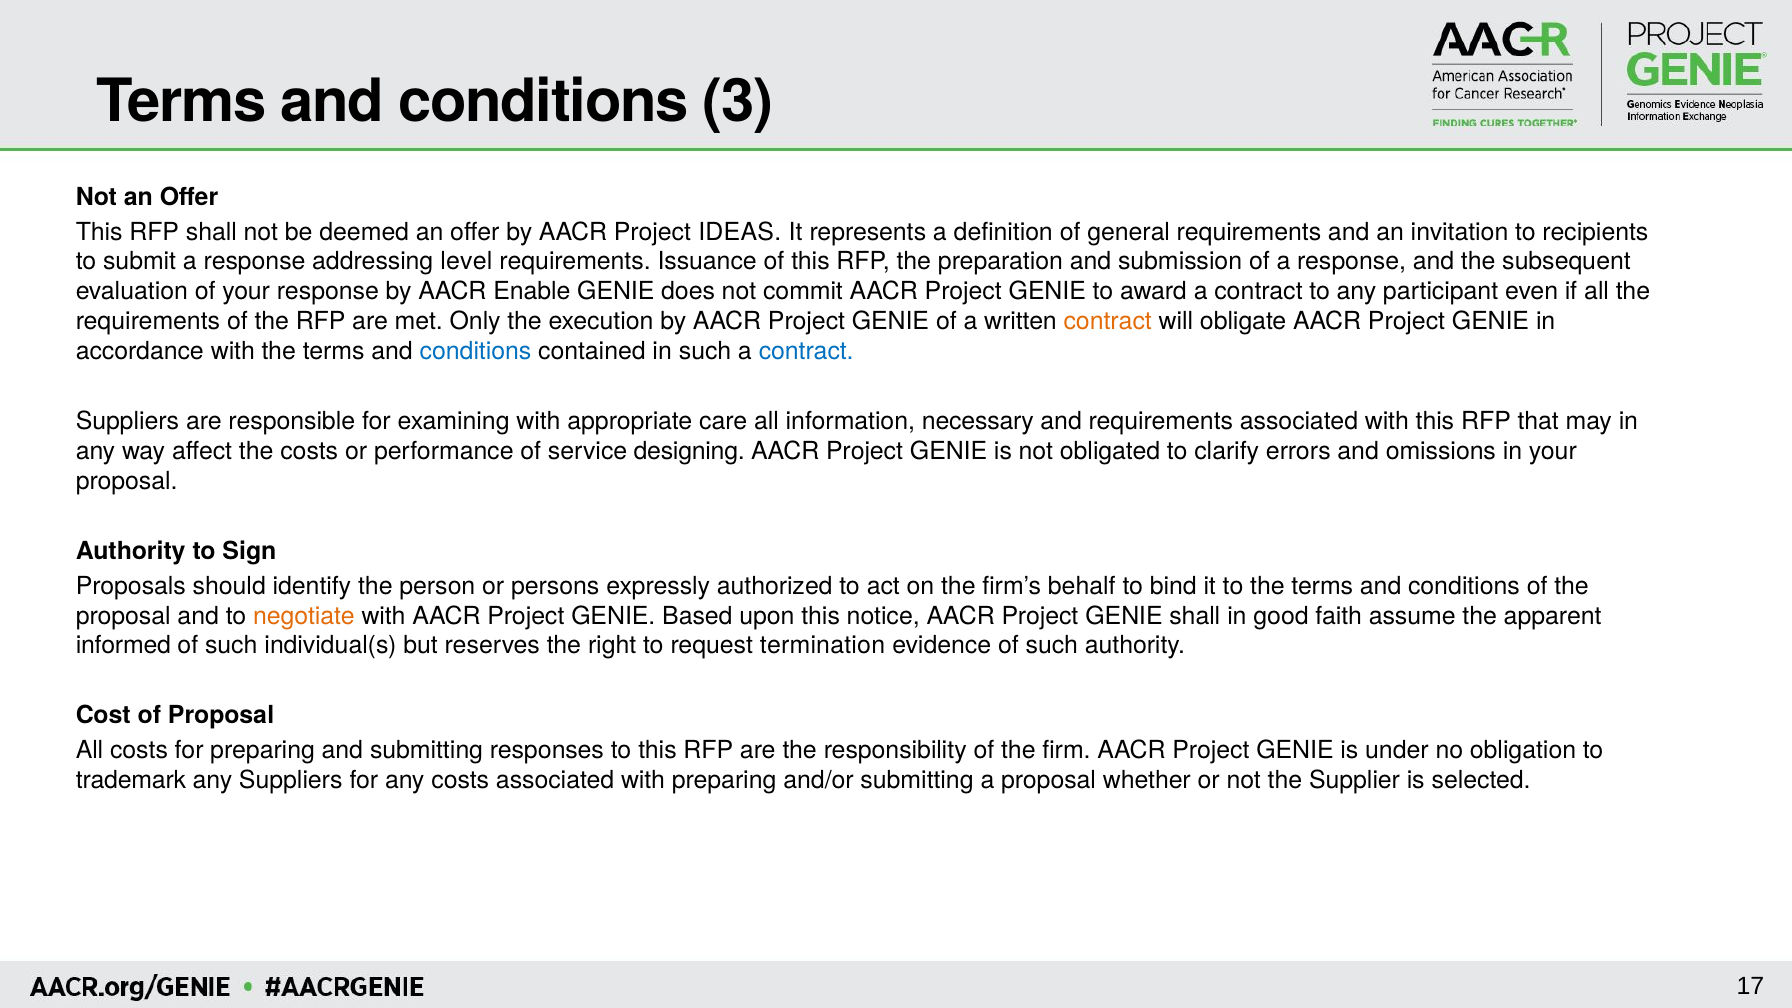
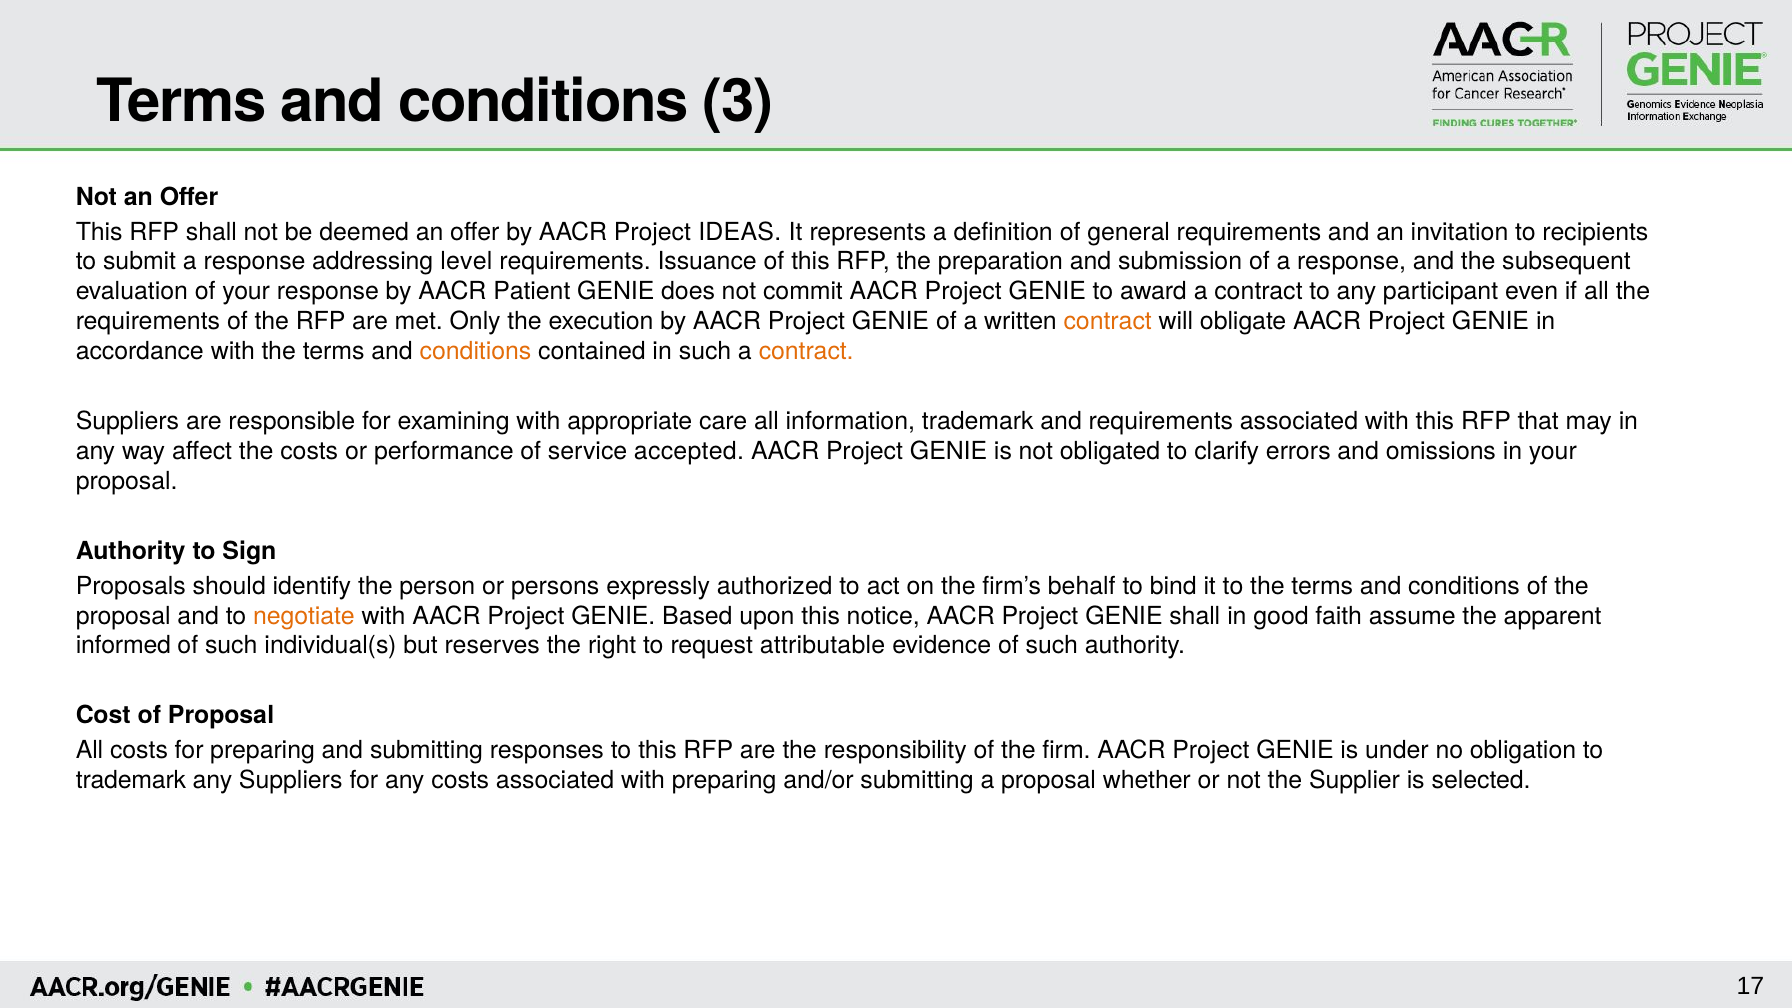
Enable: Enable -> Patient (532, 292)
conditions colour: blue -> orange (476, 351)
contract colour: blue -> orange (806, 351)
information necessary: necessary -> trademark (978, 421)
designing: designing -> accepted (689, 451)
termination: termination -> attributable (823, 646)
